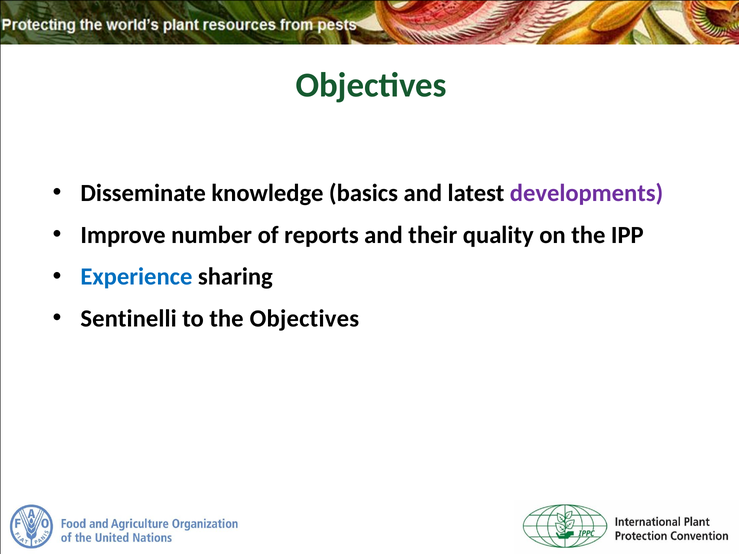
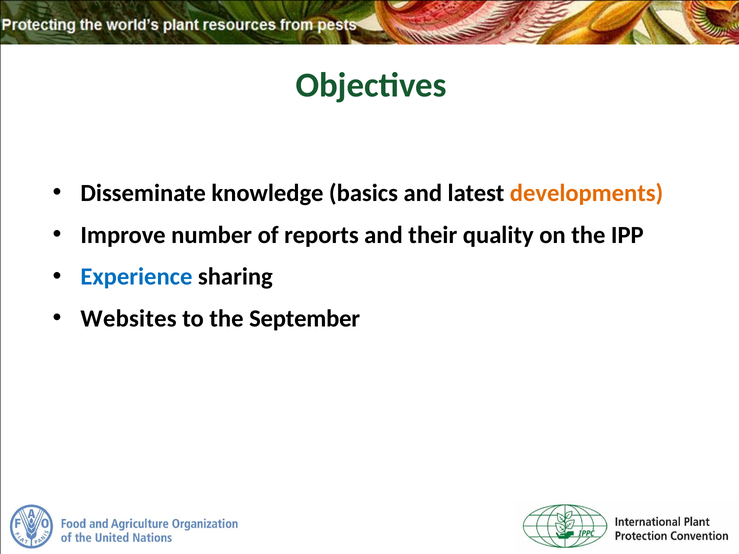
developments colour: purple -> orange (587, 193)
Sentinelli: Sentinelli -> Websites (129, 319)
the Objectives: Objectives -> September (305, 319)
